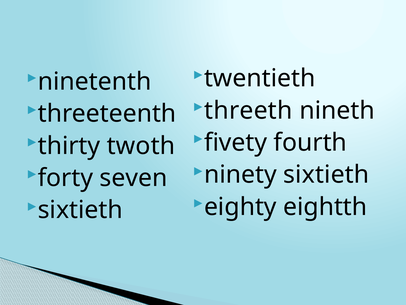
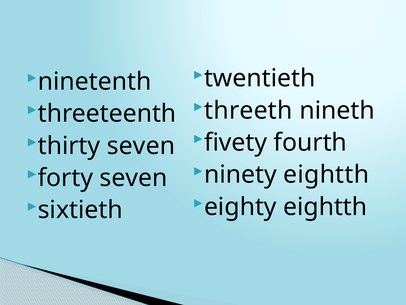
thirty twoth: twoth -> seven (141, 146)
ninety sixtieth: sixtieth -> eightth (326, 174)
